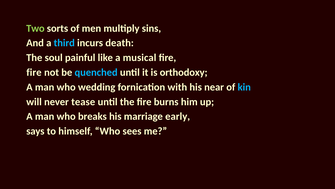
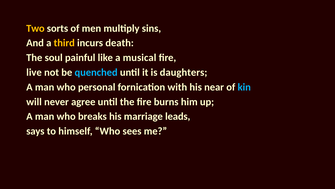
Two colour: light green -> yellow (35, 28)
third colour: light blue -> yellow (64, 43)
fire: fire -> live (34, 72)
orthodoxy: orthodoxy -> daughters (184, 72)
wedding: wedding -> personal (97, 87)
tease: tease -> agree (83, 102)
early: early -> leads (178, 116)
